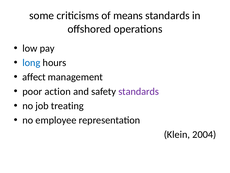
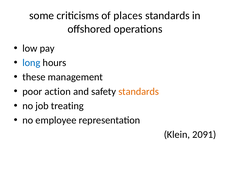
means: means -> places (128, 16)
affect: affect -> these (34, 77)
standards colour: purple -> orange (139, 91)
2004: 2004 -> 2091 (204, 134)
